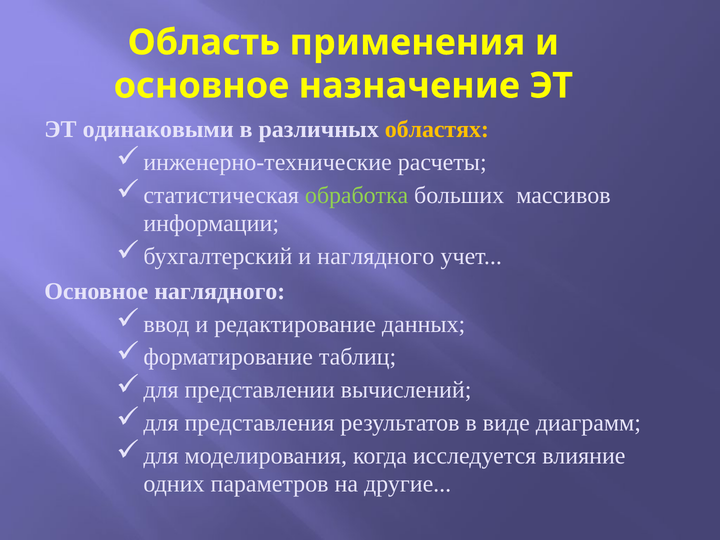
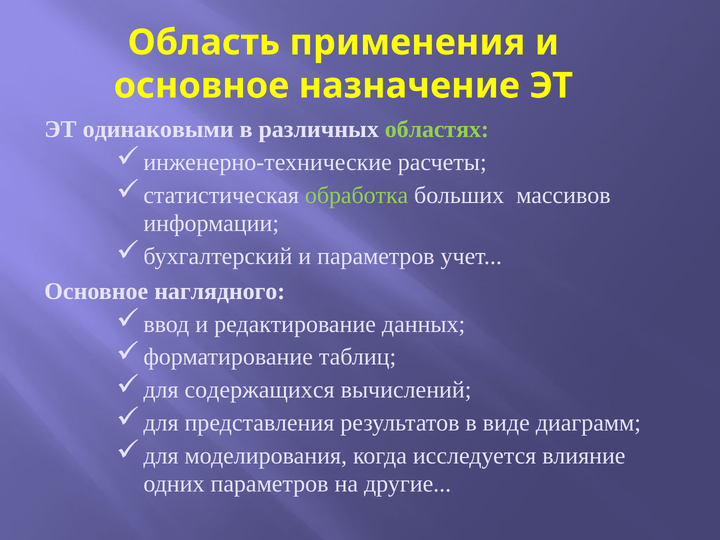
областях colour: yellow -> light green (437, 129)
и наглядного: наглядного -> параметров (376, 256)
представлении: представлении -> содержащихся (260, 390)
